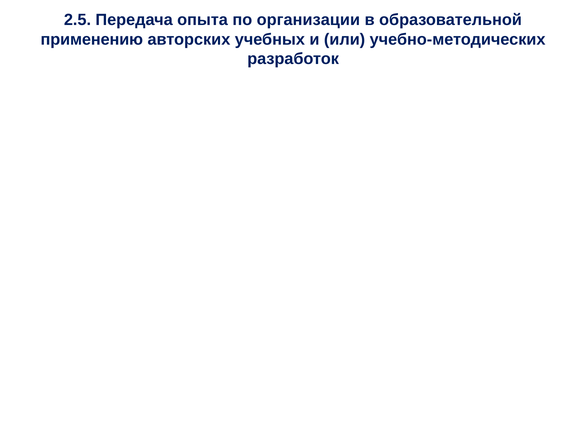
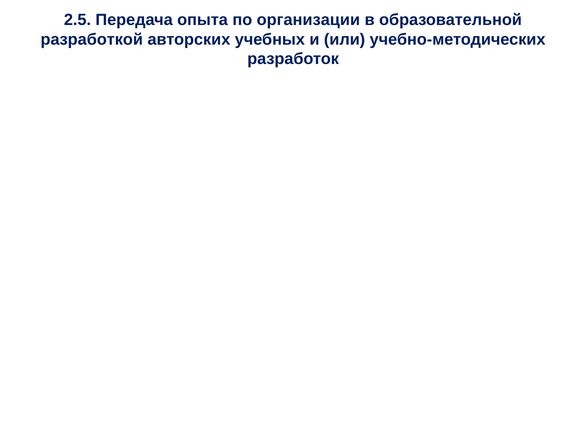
применению: применению -> разработкой (92, 39)
